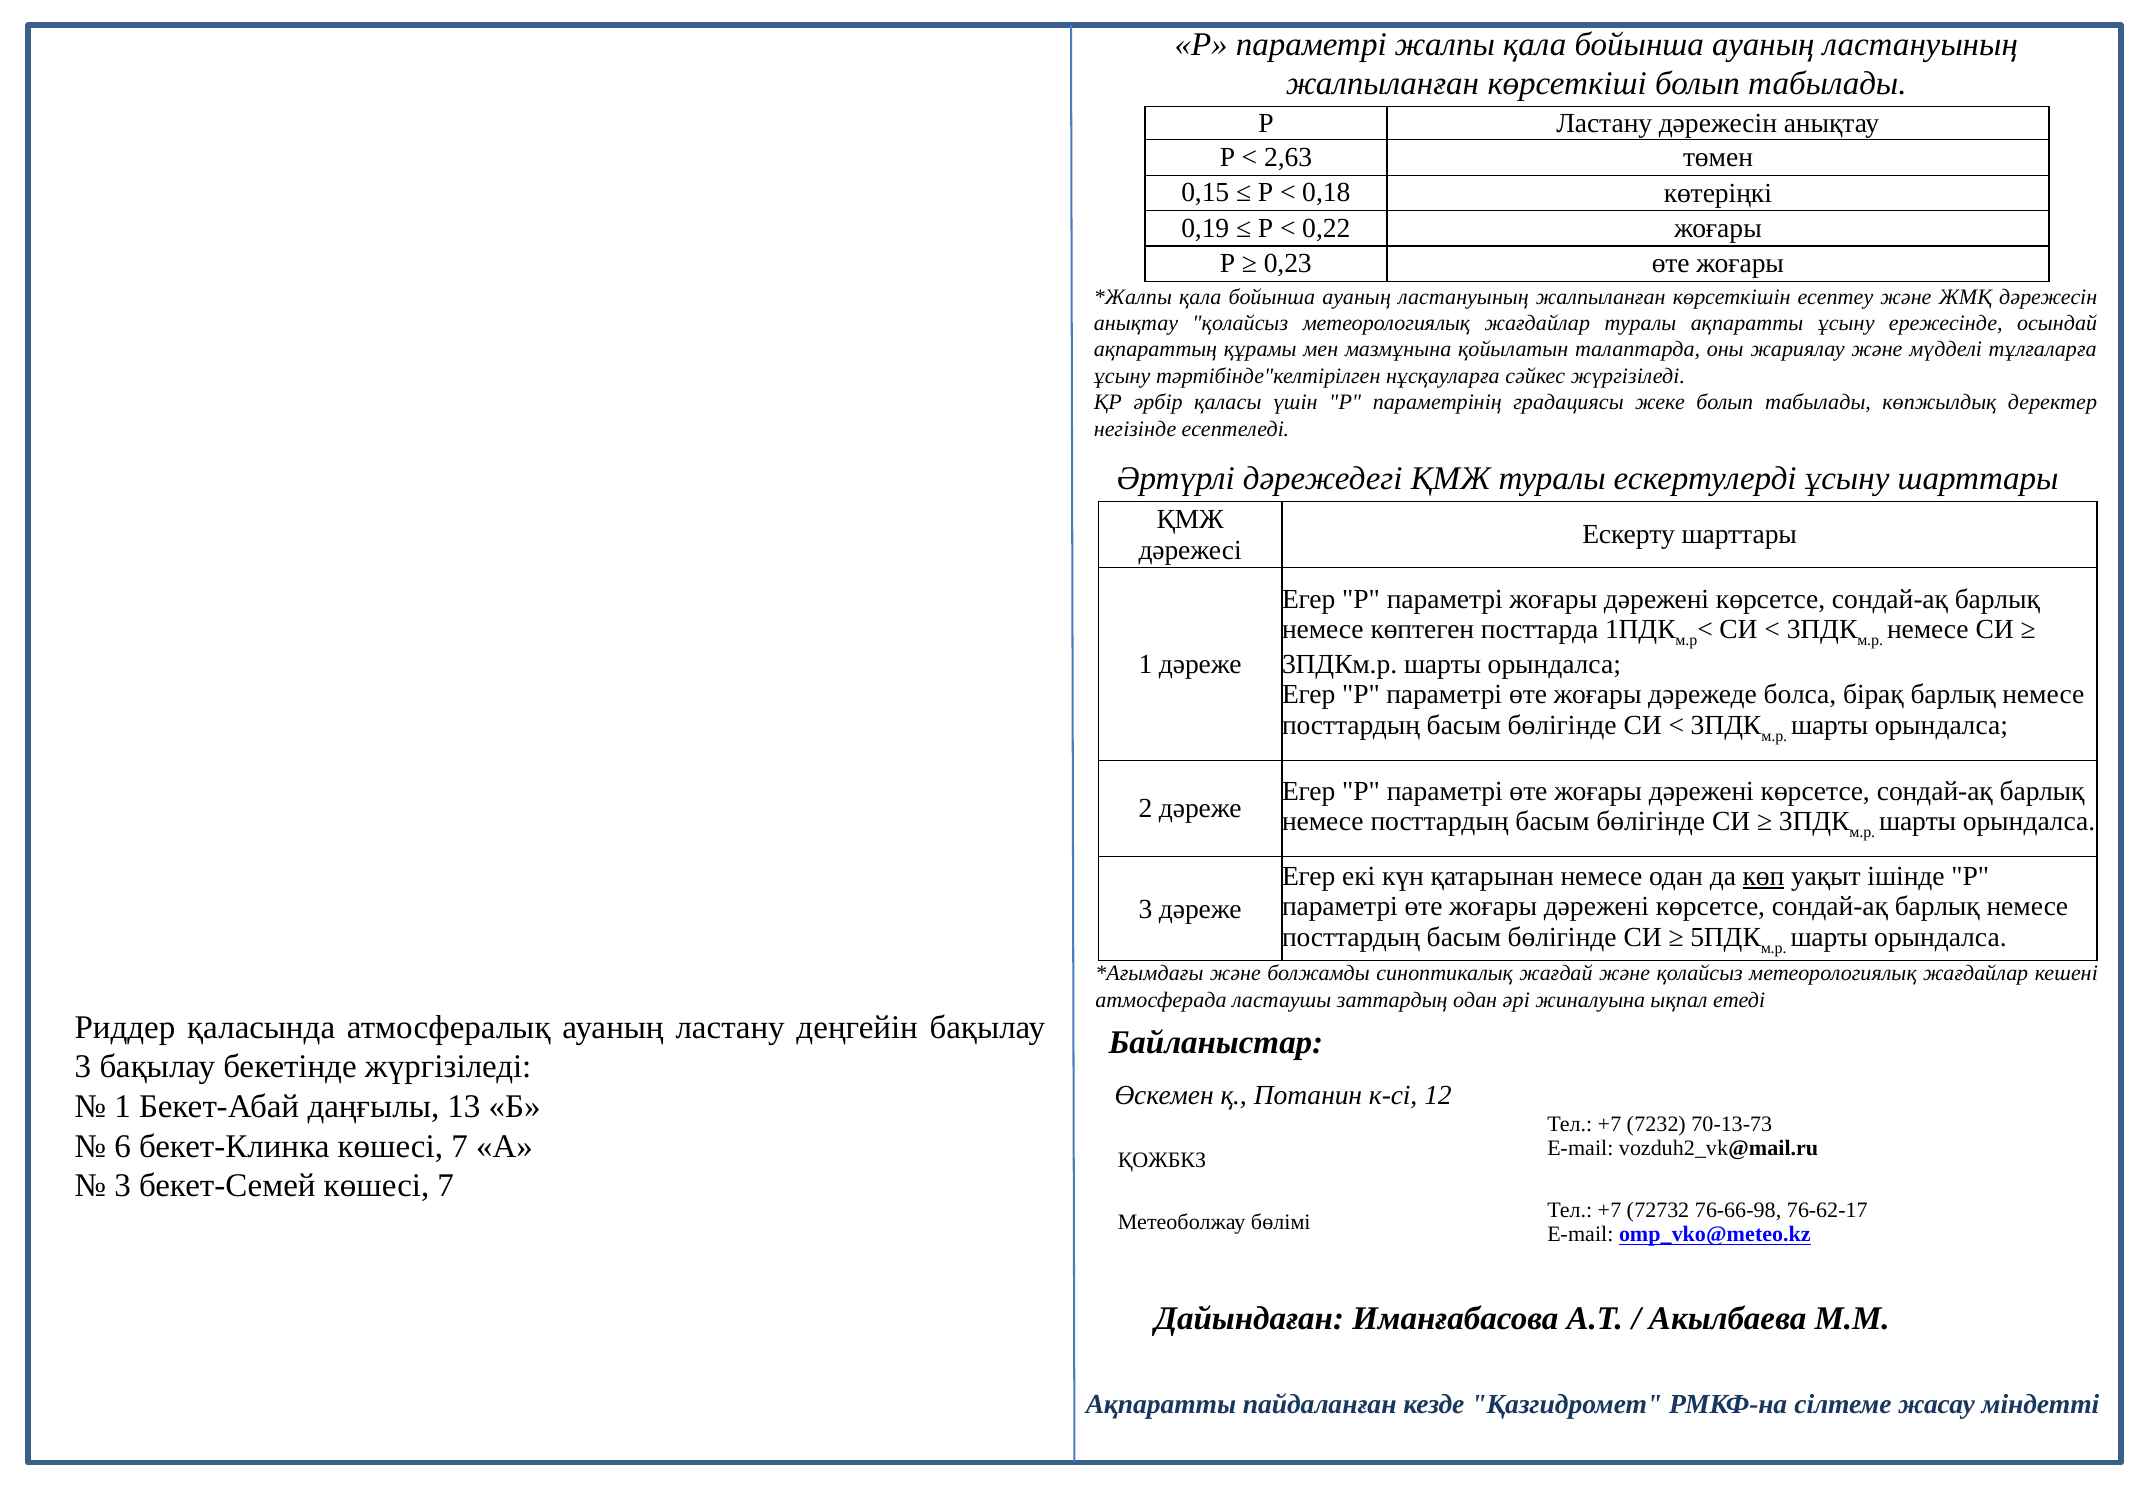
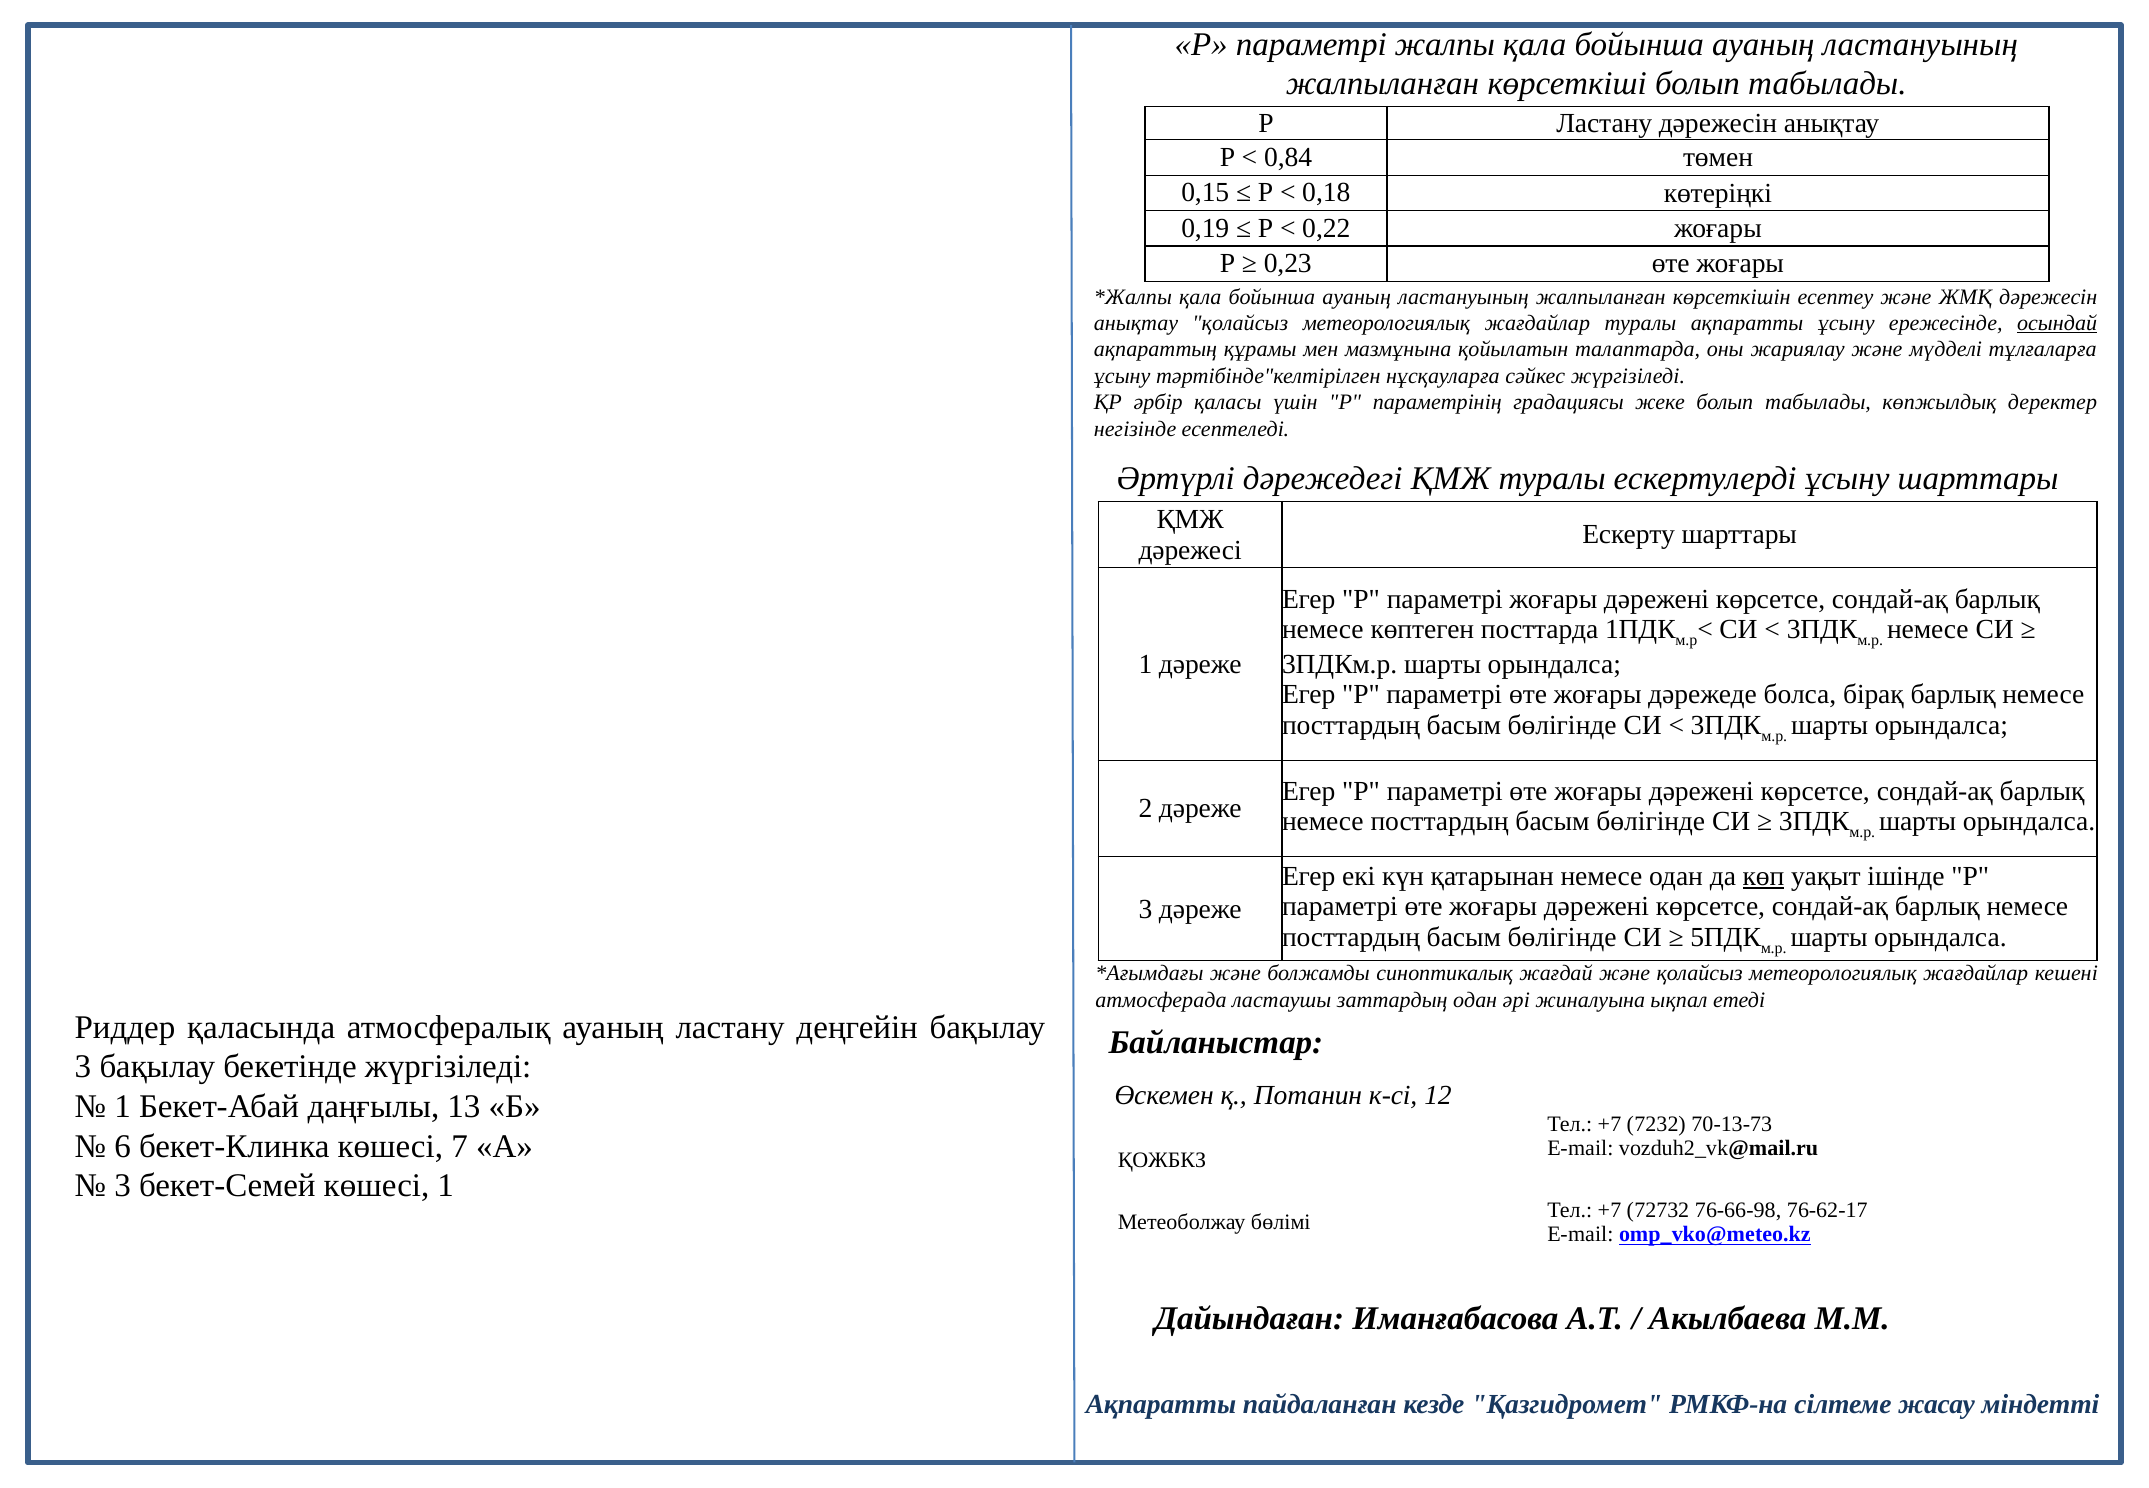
2,63: 2,63 -> 0,84 (1288, 157)
осындай underline: none -> present (2057, 323)
бекет-Семей көшесі 7: 7 -> 1 (446, 1186)
